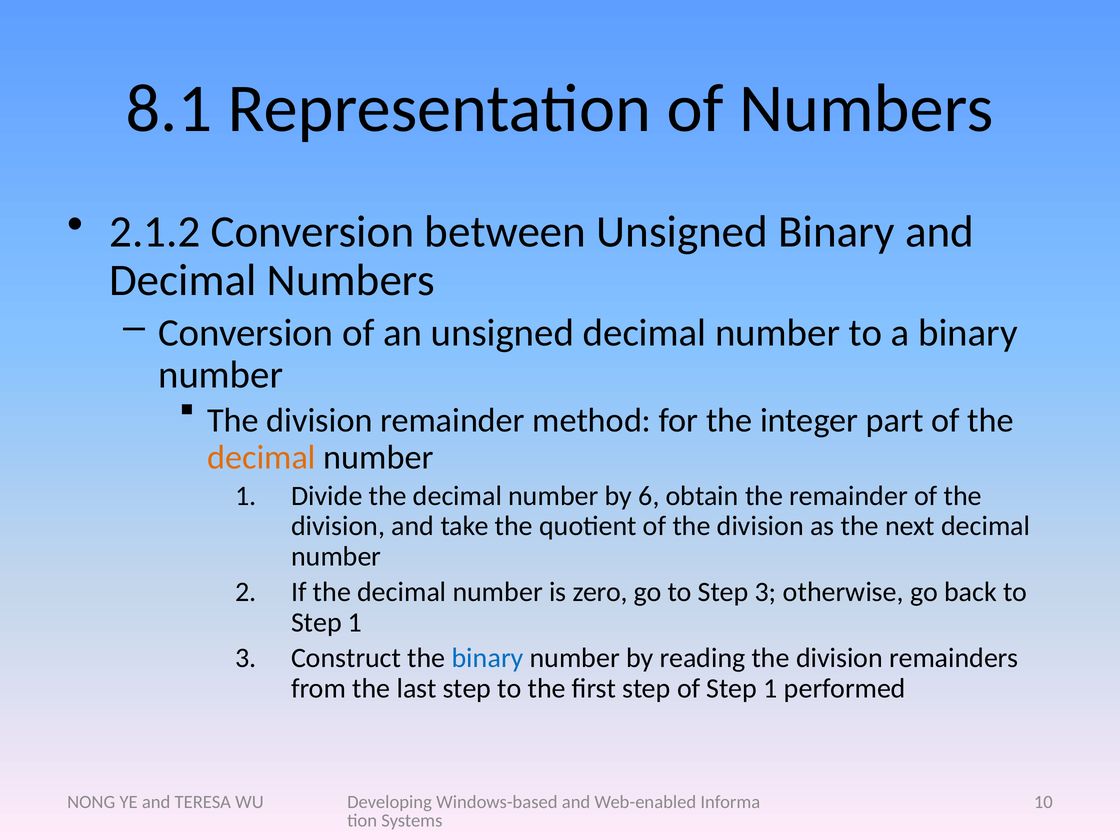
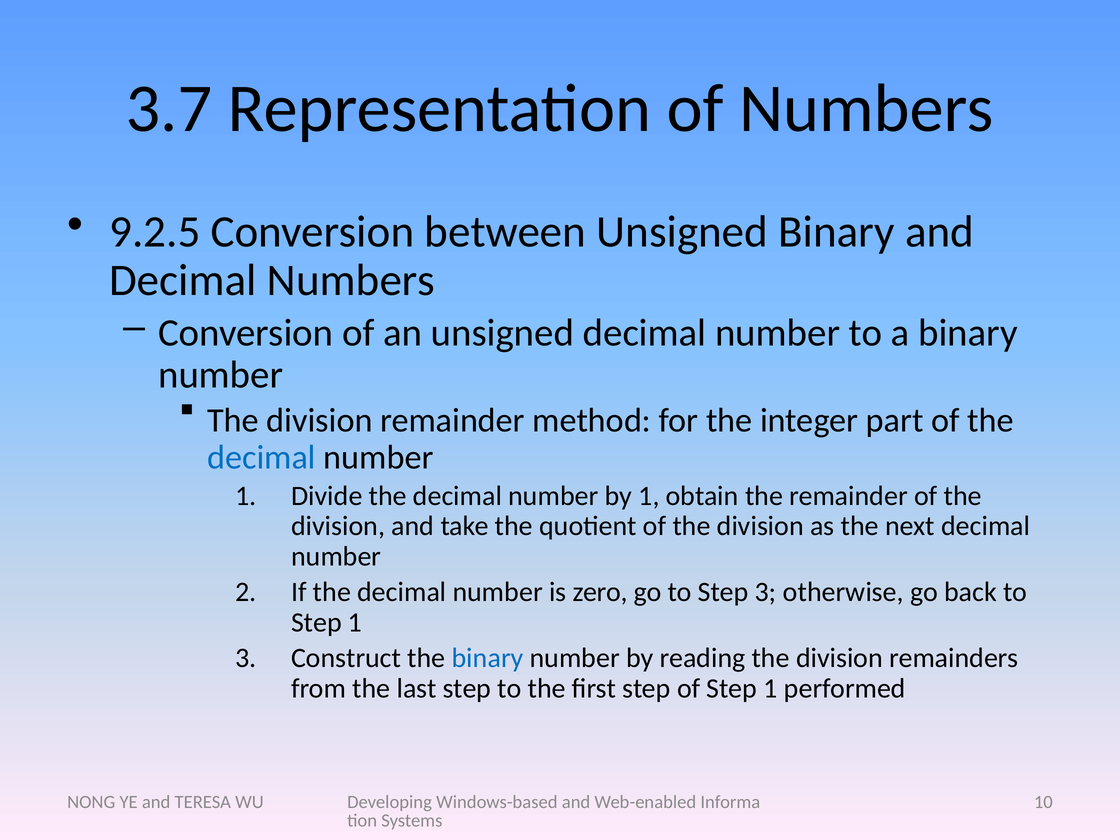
8.1: 8.1 -> 3.7 (169, 108)
2.1.2: 2.1.2 -> 9.2.5 (155, 232)
decimal colour: orange -> blue (262, 457)
by 6: 6 -> 1 (649, 496)
